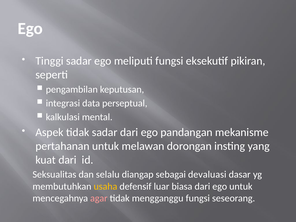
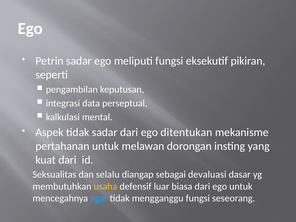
Tinggi: Tinggi -> Petrin (50, 61)
pandangan: pandangan -> ditentukan (186, 132)
agar colour: pink -> light blue (99, 198)
